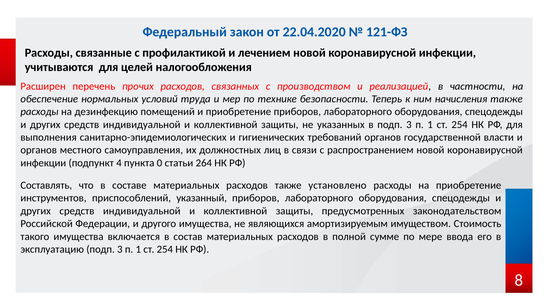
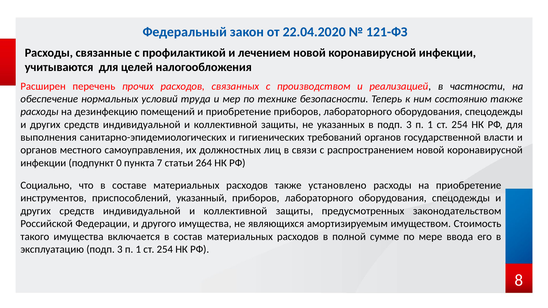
начисления: начисления -> состоянию (461, 99)
4: 4 -> 0 (119, 163)
0: 0 -> 7 (160, 163)
Составлять: Составлять -> Социально (46, 186)
